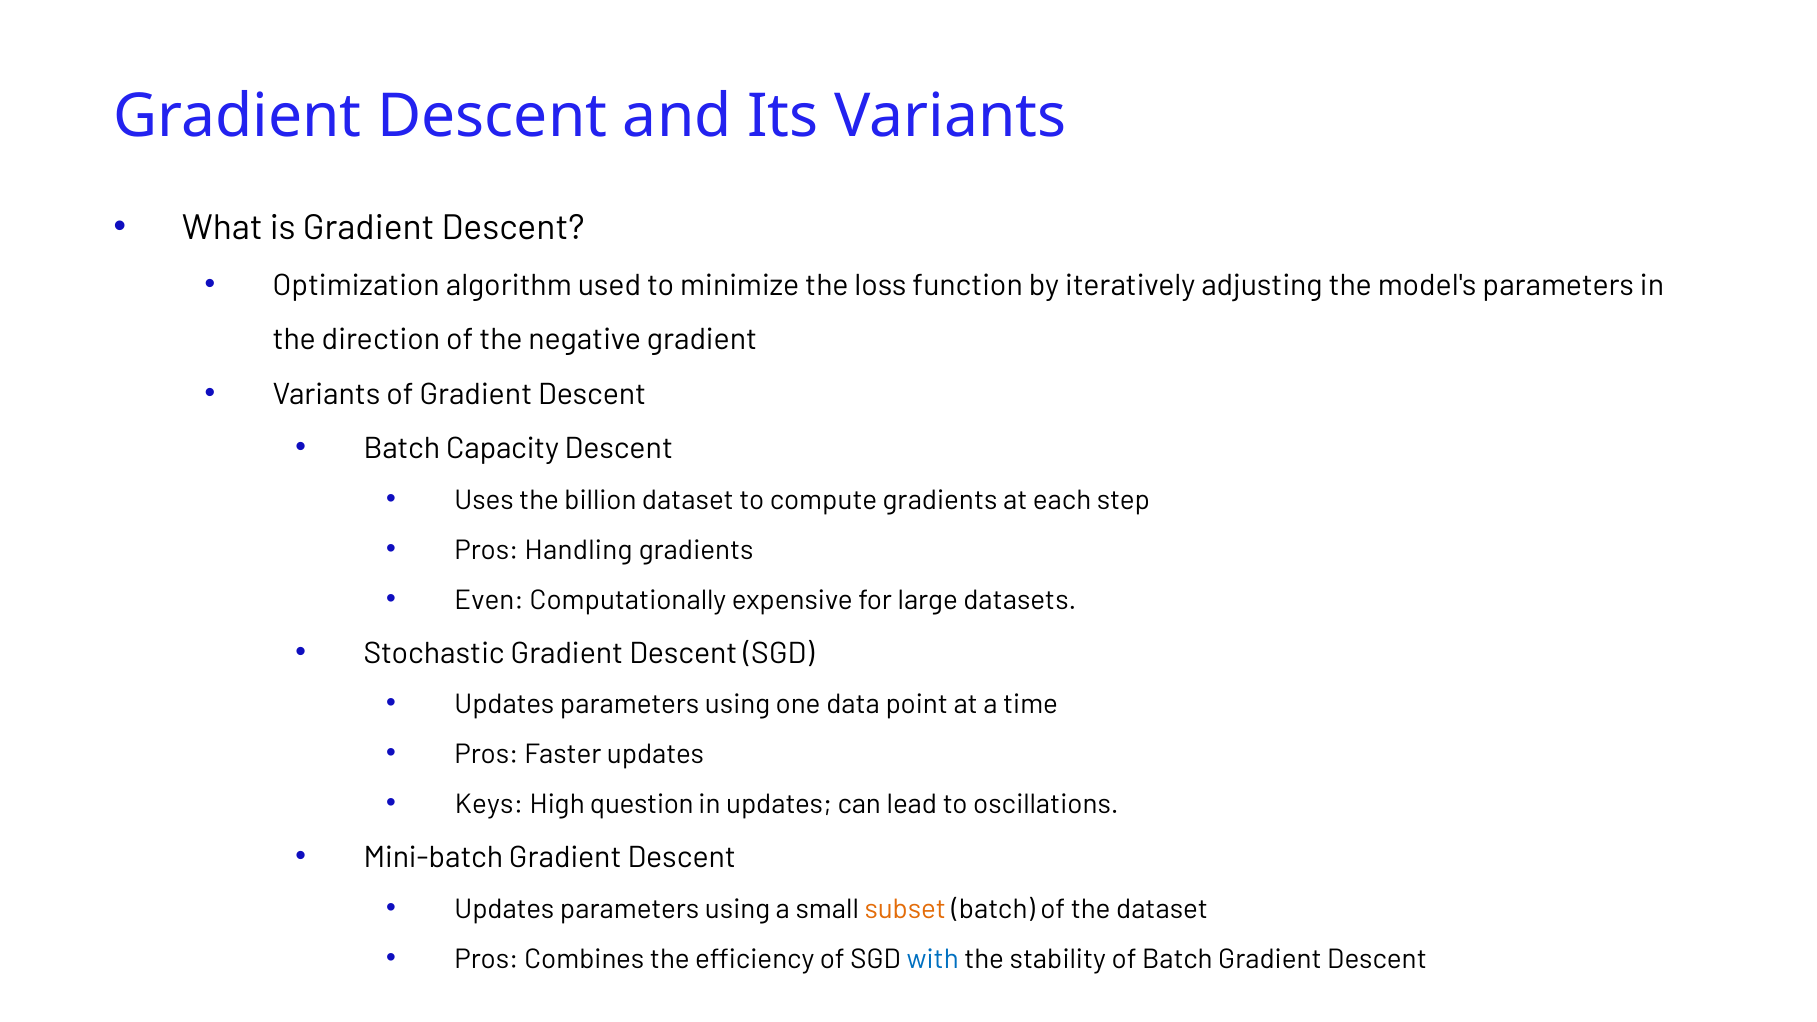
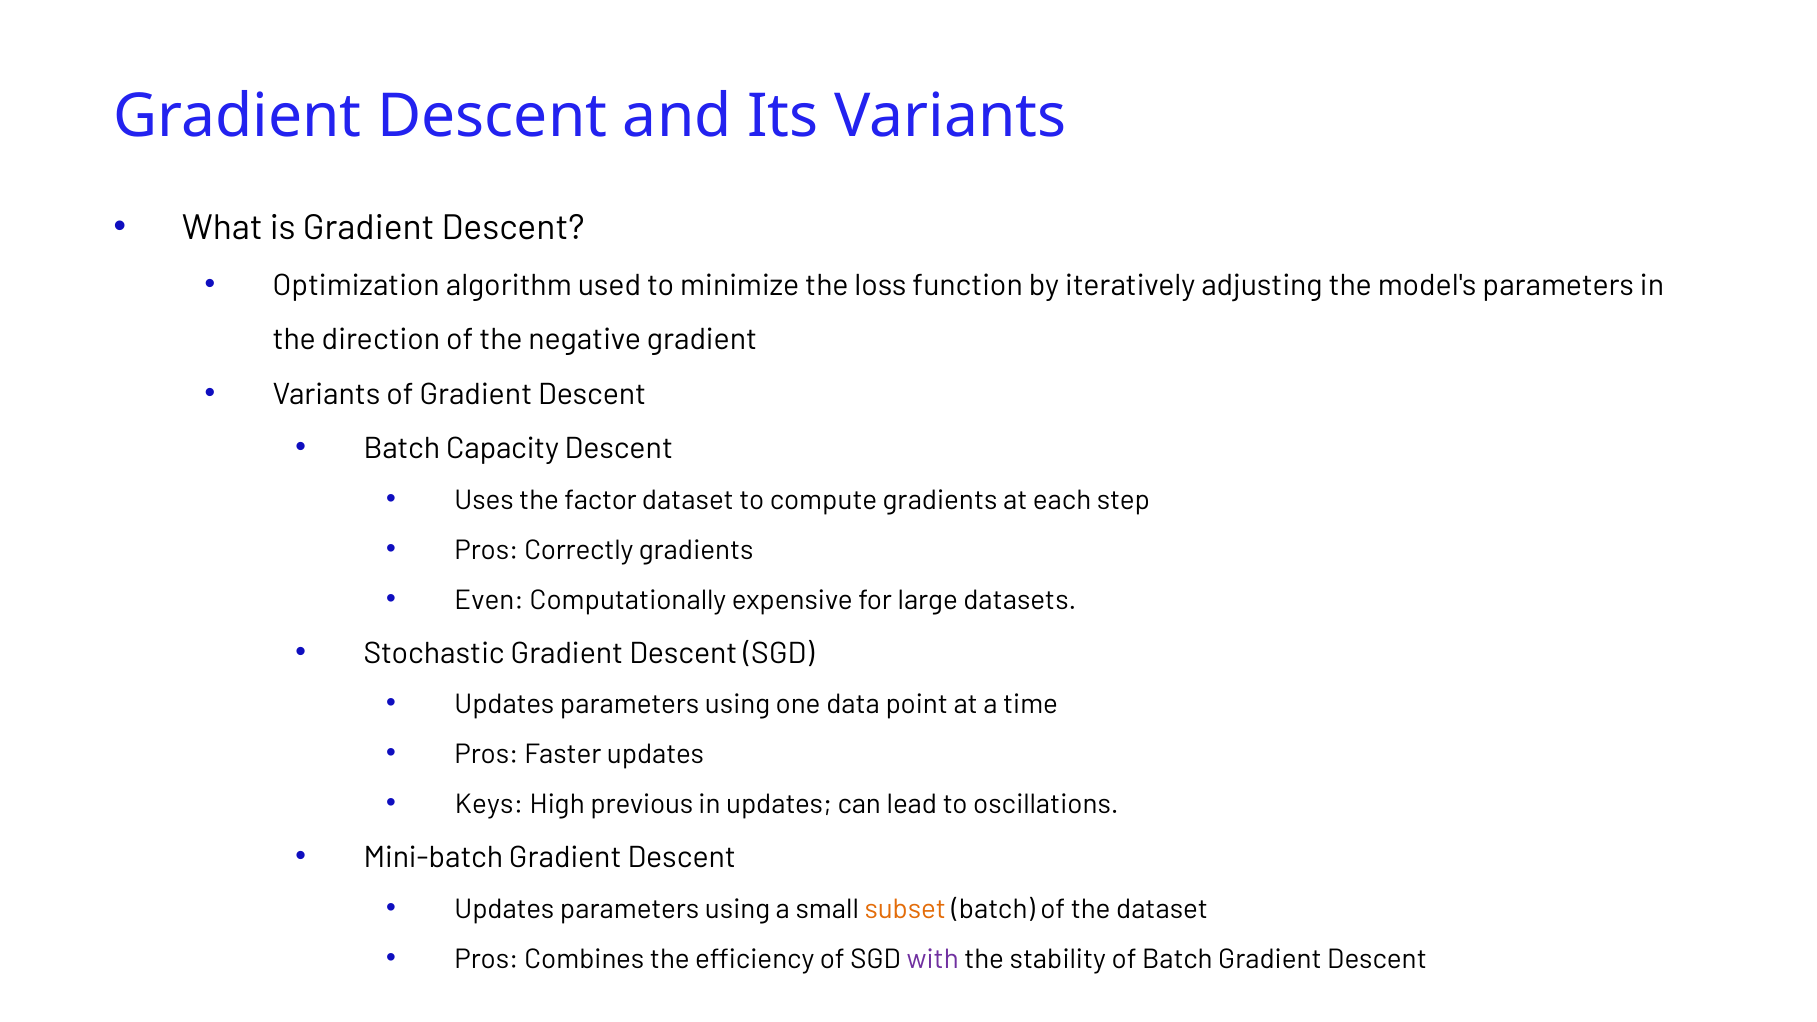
billion: billion -> factor (601, 500)
Handling: Handling -> Correctly (579, 550)
question: question -> previous (642, 804)
with colour: blue -> purple (933, 959)
